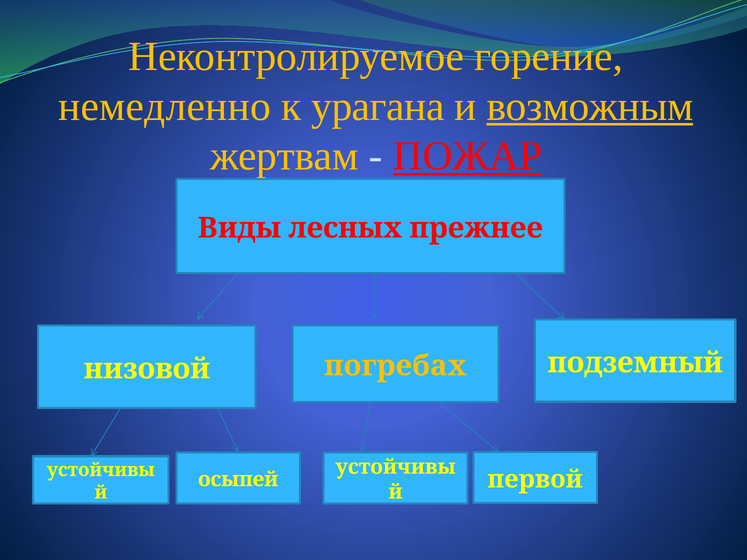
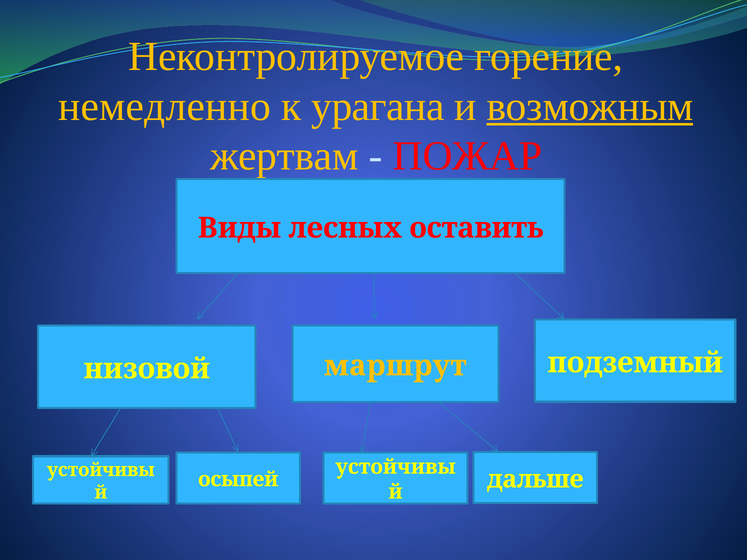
ПОЖАР underline: present -> none (468, 156)
прежнее: прежнее -> оставить (476, 228)
погребах: погребах -> маршрут (395, 366)
первой: первой -> дальше (535, 479)
